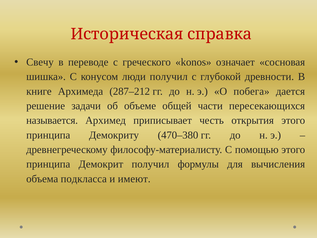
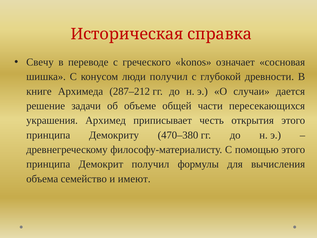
побега: побега -> случаи (252, 91)
называется: называется -> украшения (52, 120)
подкласса: подкласса -> семейство (84, 179)
